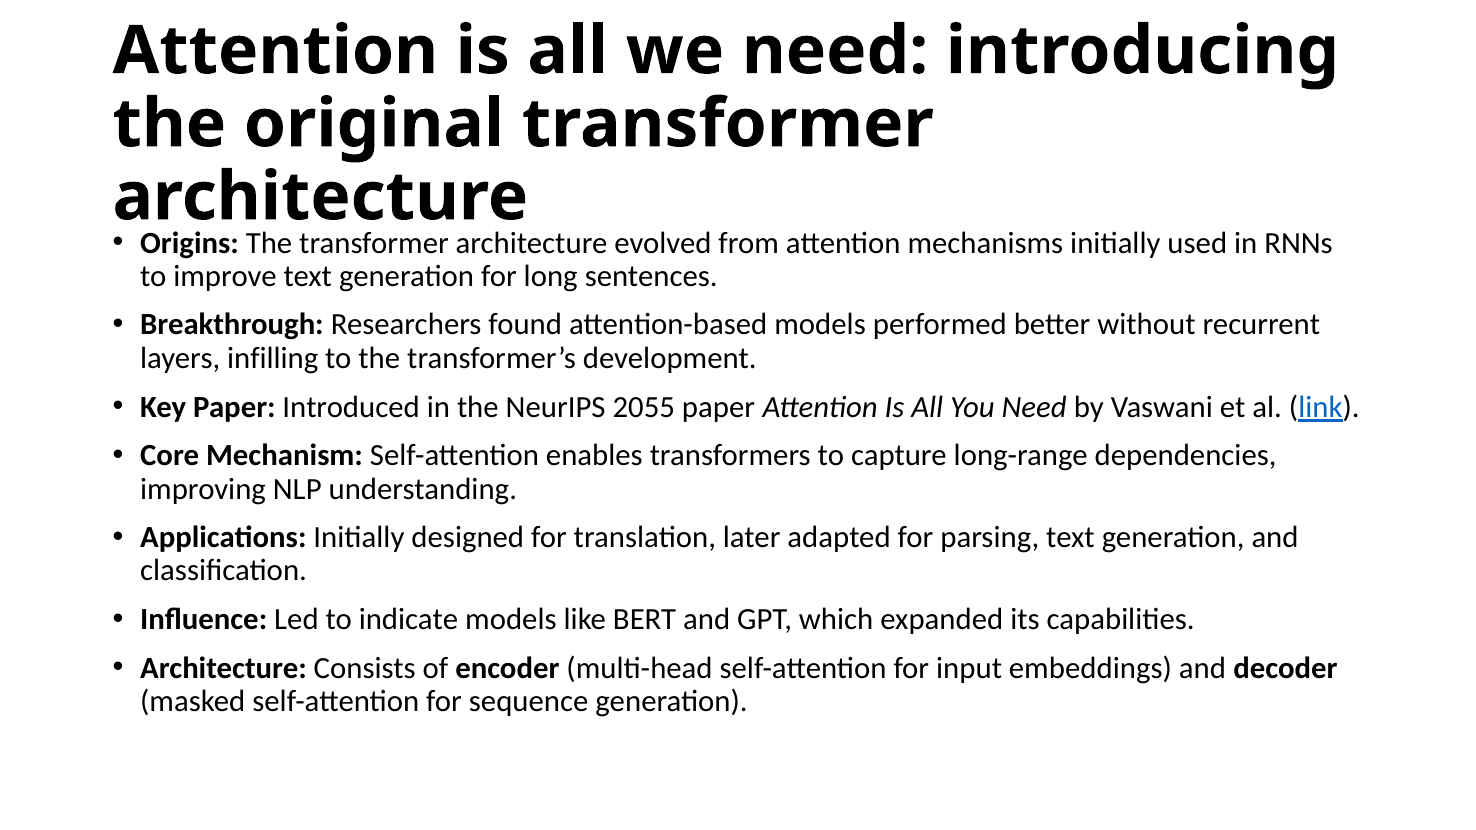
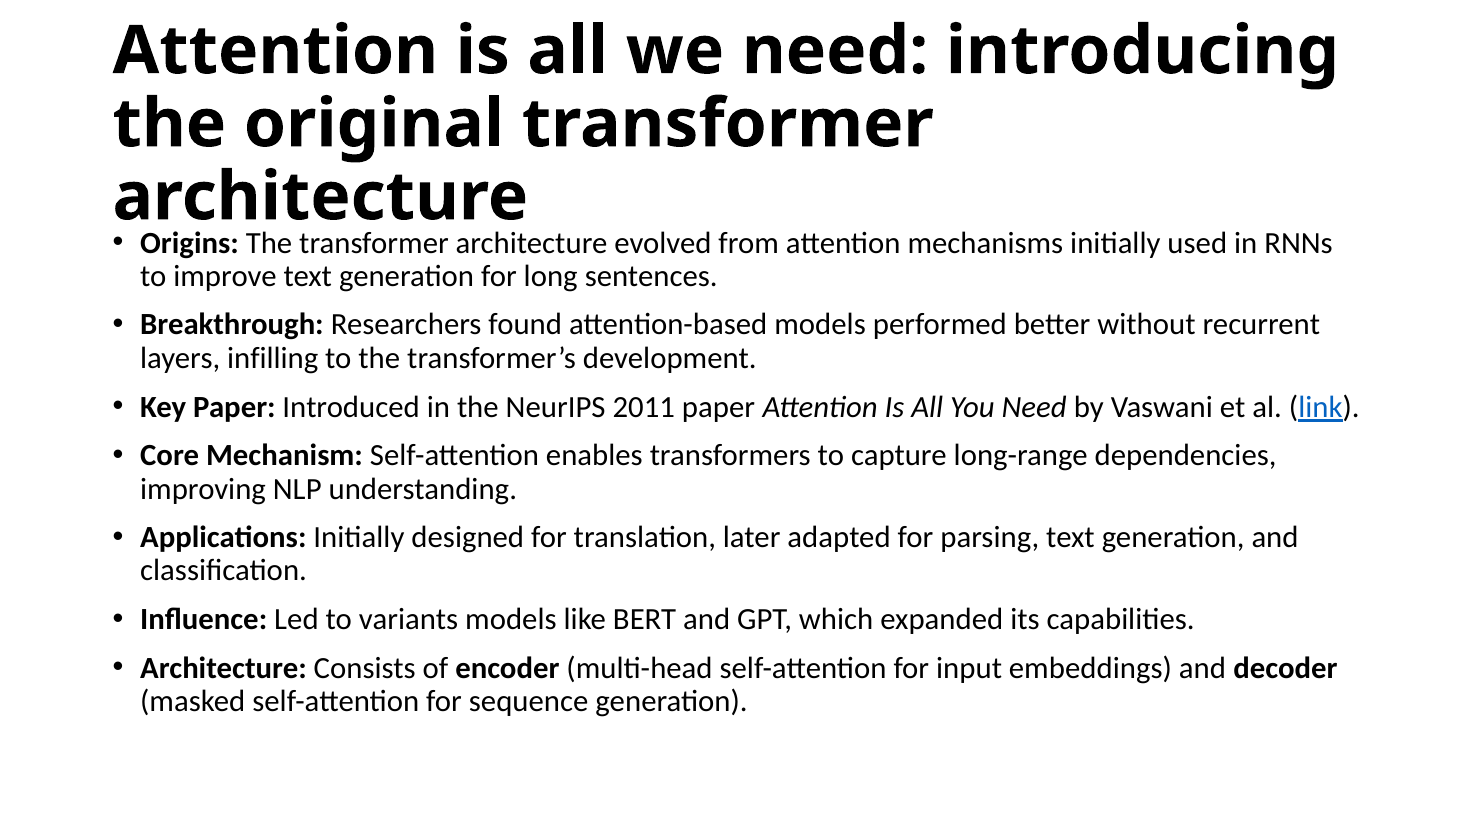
2055: 2055 -> 2011 (644, 407)
indicate: indicate -> variants (409, 619)
